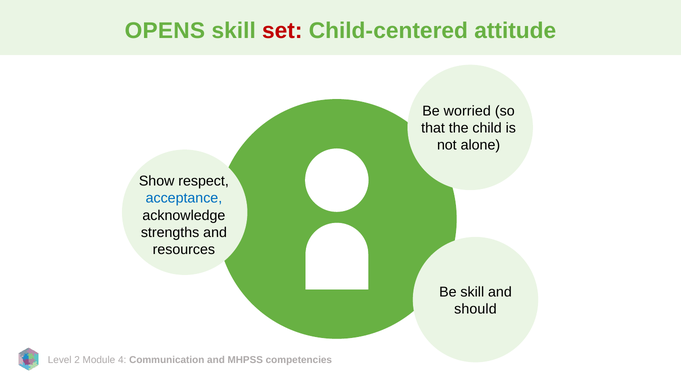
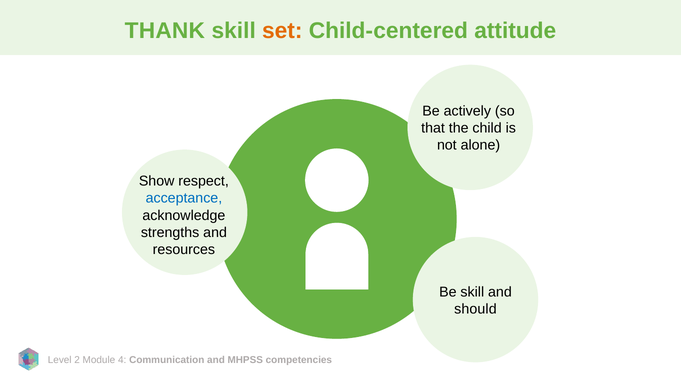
OPENS: OPENS -> THANK (165, 31)
set colour: red -> orange (282, 31)
worried: worried -> actively (467, 111)
